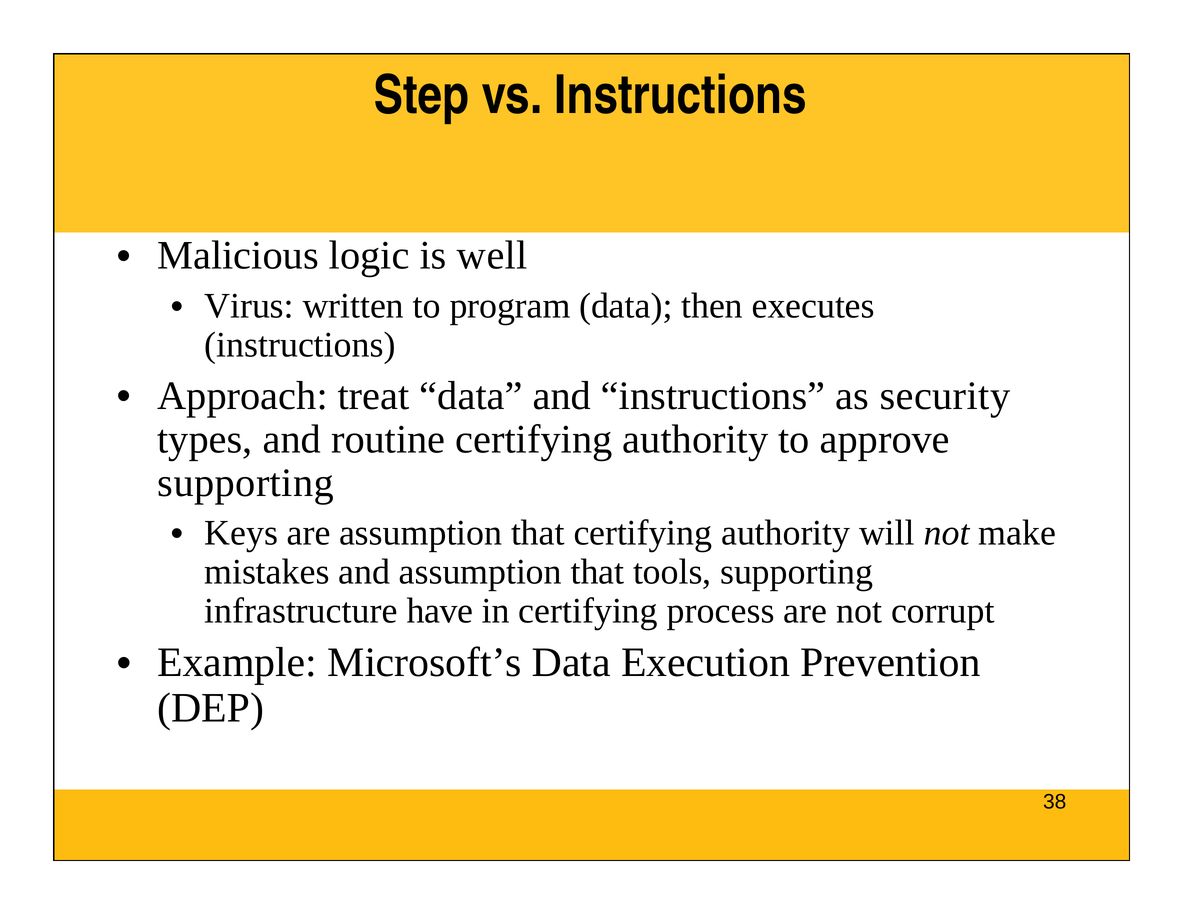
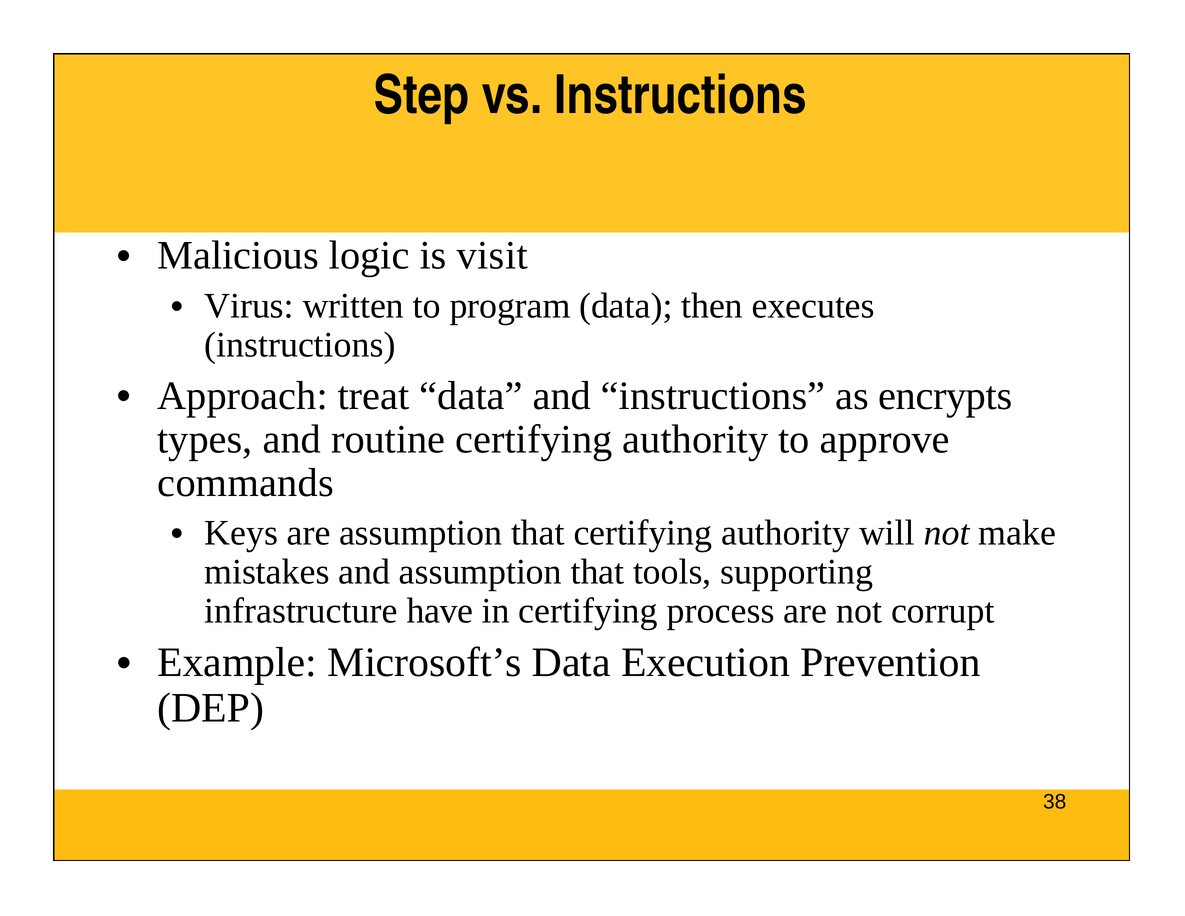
well: well -> visit (492, 255)
security: security -> encrypts (945, 396)
supporting: supporting -> commands (246, 483)
